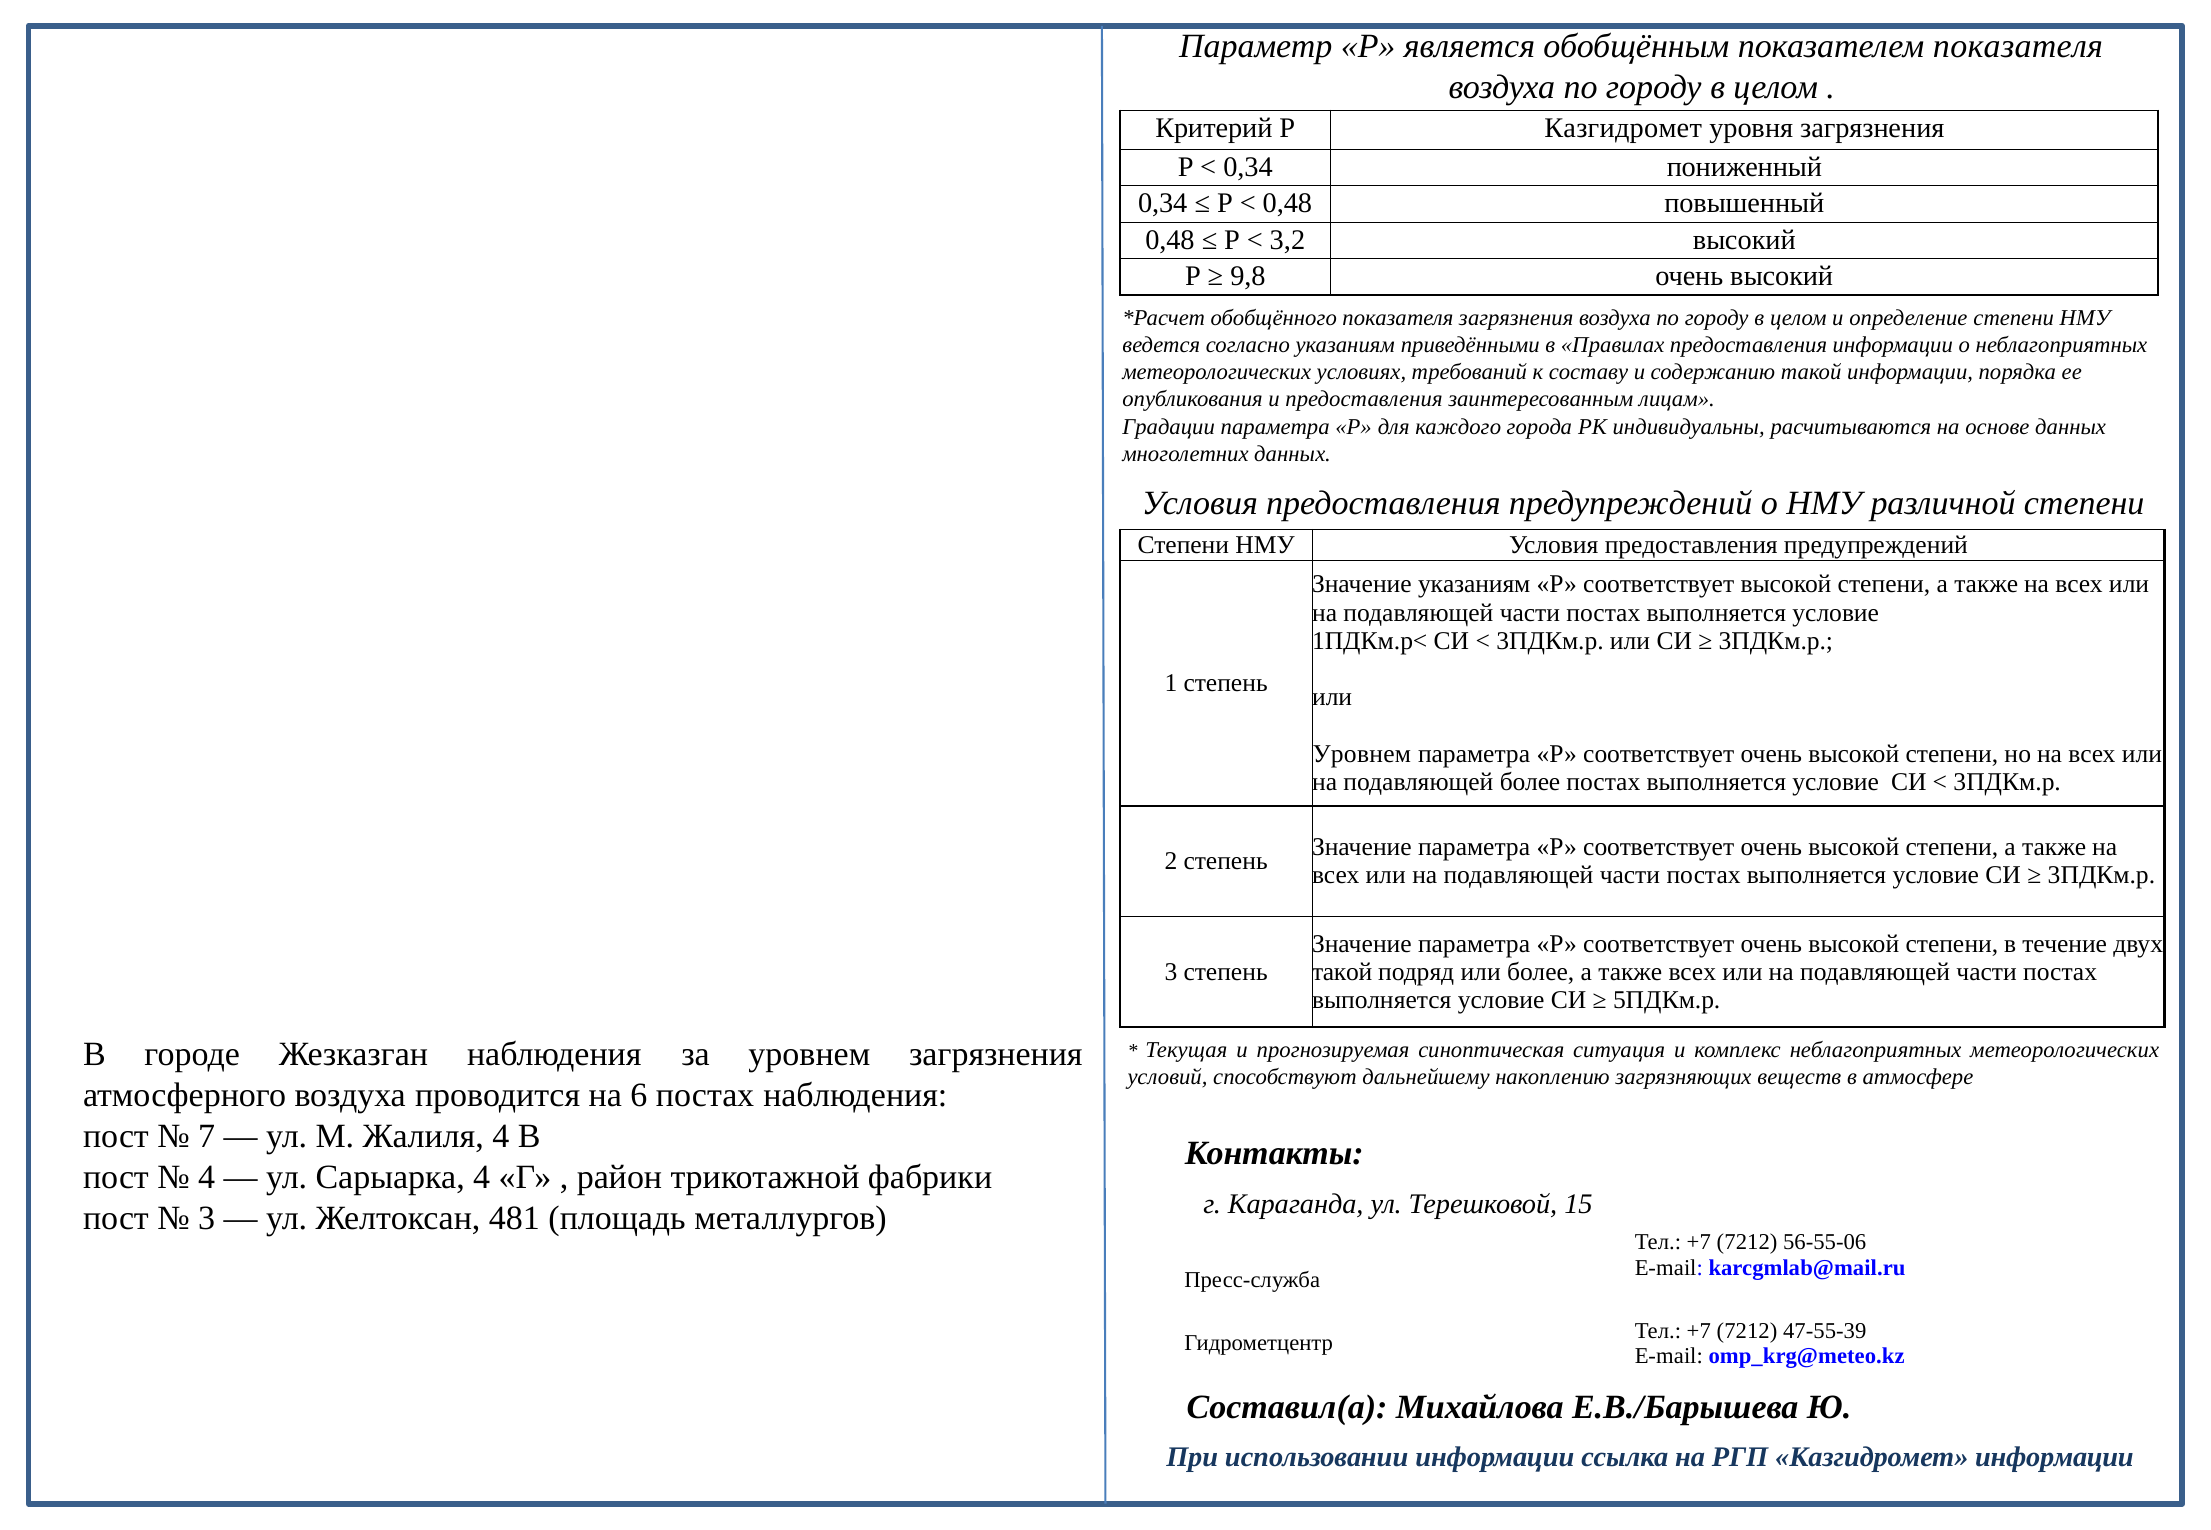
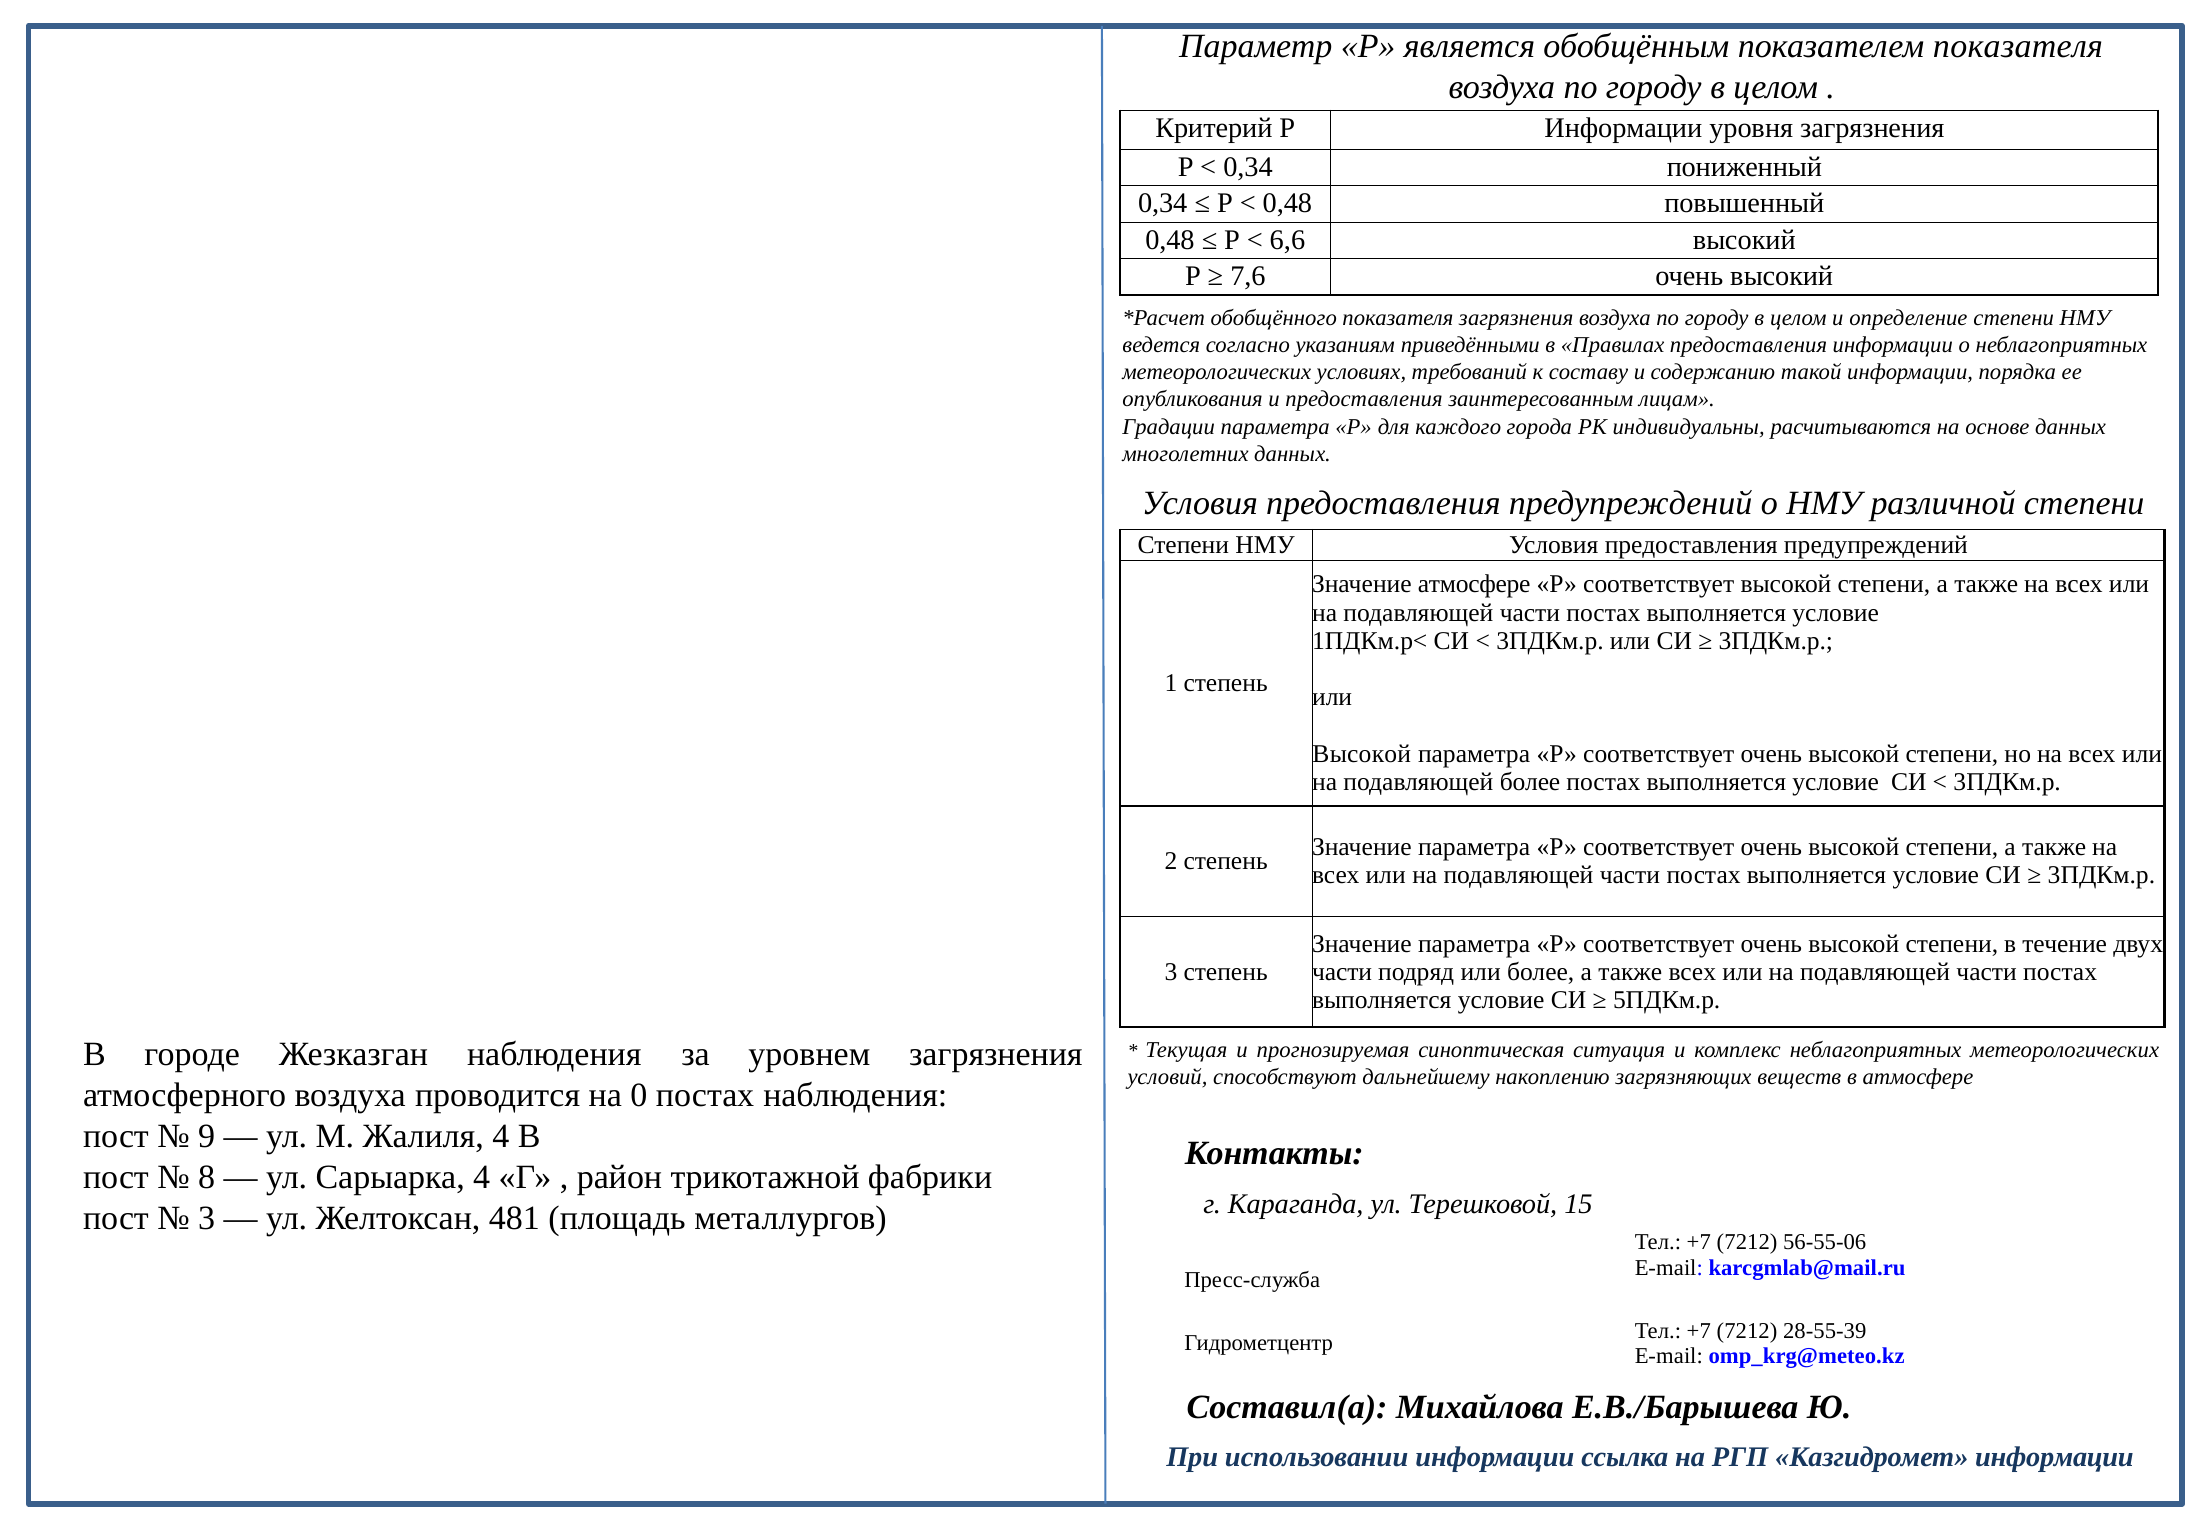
Р Казгидромет: Казгидромет -> Информации (1623, 128)
3,2: 3,2 -> 6,6 (1287, 240)
9,8: 9,8 -> 7,6 (1248, 277)
Значение указаниям: указаниям -> атмосфере (1474, 585)
Уровнем: Уровнем -> Высокой (1362, 754)
такой: такой -> части (1342, 972)
6: 6 -> 0 (639, 1096)
7: 7 -> 9 (207, 1137)
4: 4 -> 8 (207, 1178)
47-55-39: 47-55-39 -> 28-55-39 (1825, 1331)
